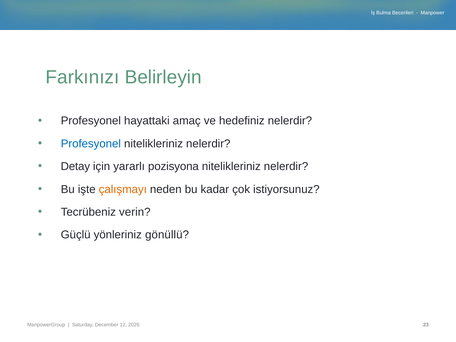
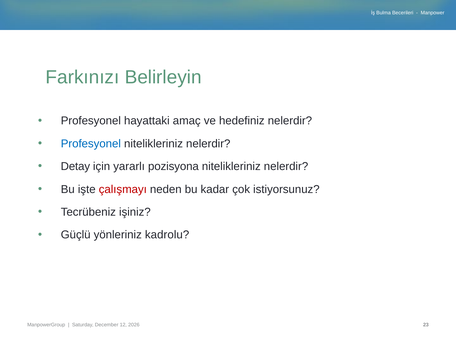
çalışmayı colour: orange -> red (123, 189)
verin: verin -> işiniz (135, 212)
gönüllü: gönüllü -> kadrolu (167, 235)
